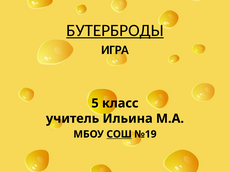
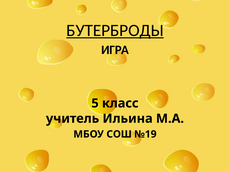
СОШ underline: present -> none (119, 135)
